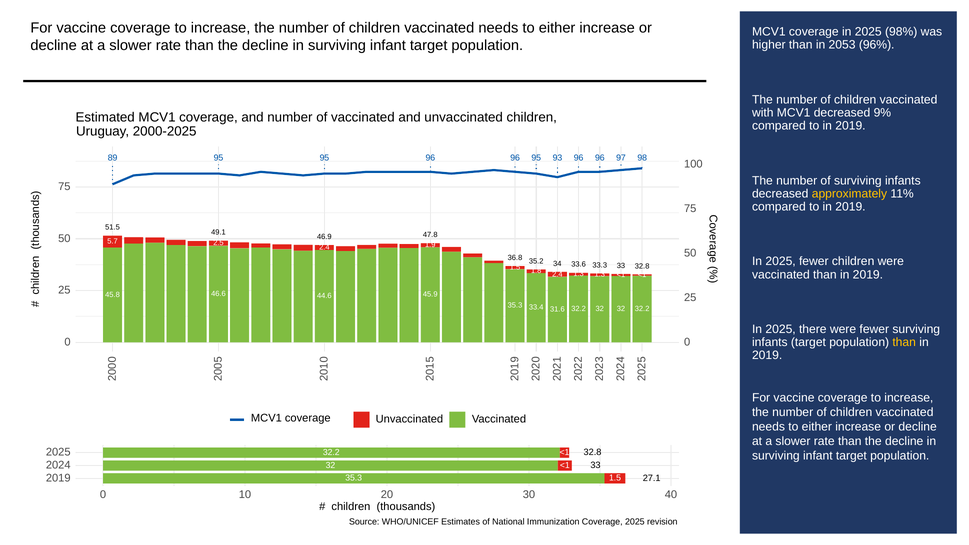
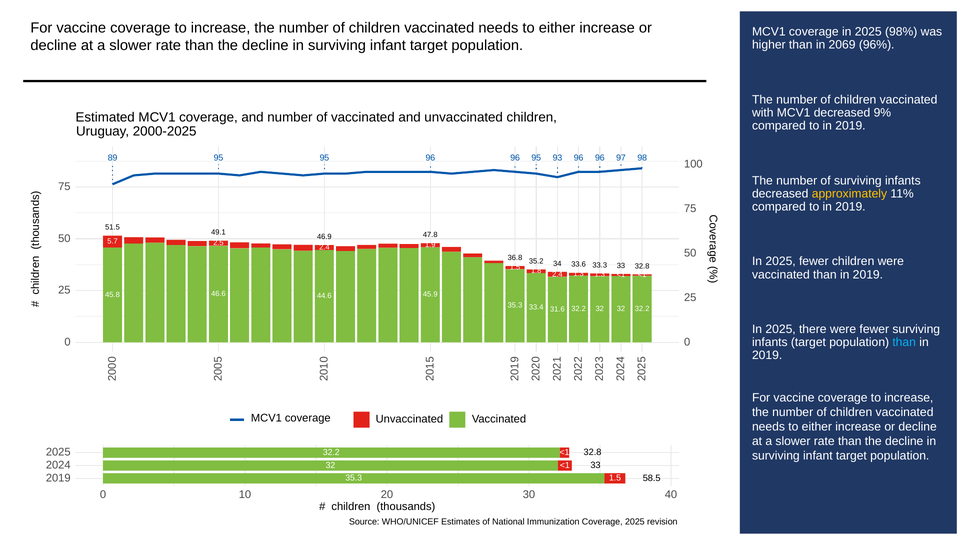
2053: 2053 -> 2069 (842, 45)
than colour: yellow -> light blue (904, 342)
27.1: 27.1 -> 58.5 (652, 478)
